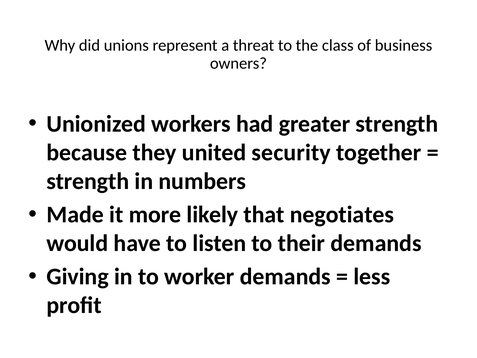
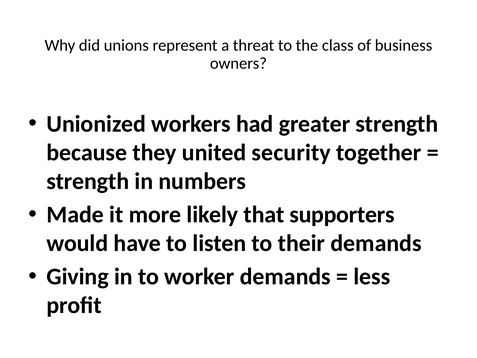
negotiates: negotiates -> supporters (342, 215)
